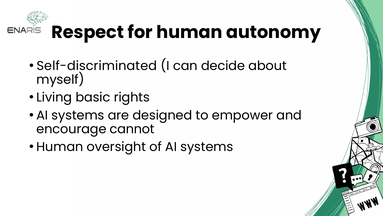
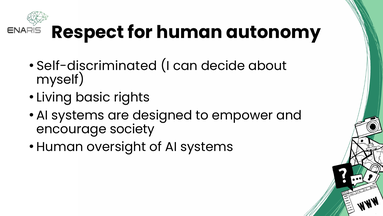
cannot: cannot -> society (132, 129)
